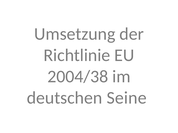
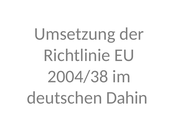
Seine: Seine -> Dahin (127, 98)
